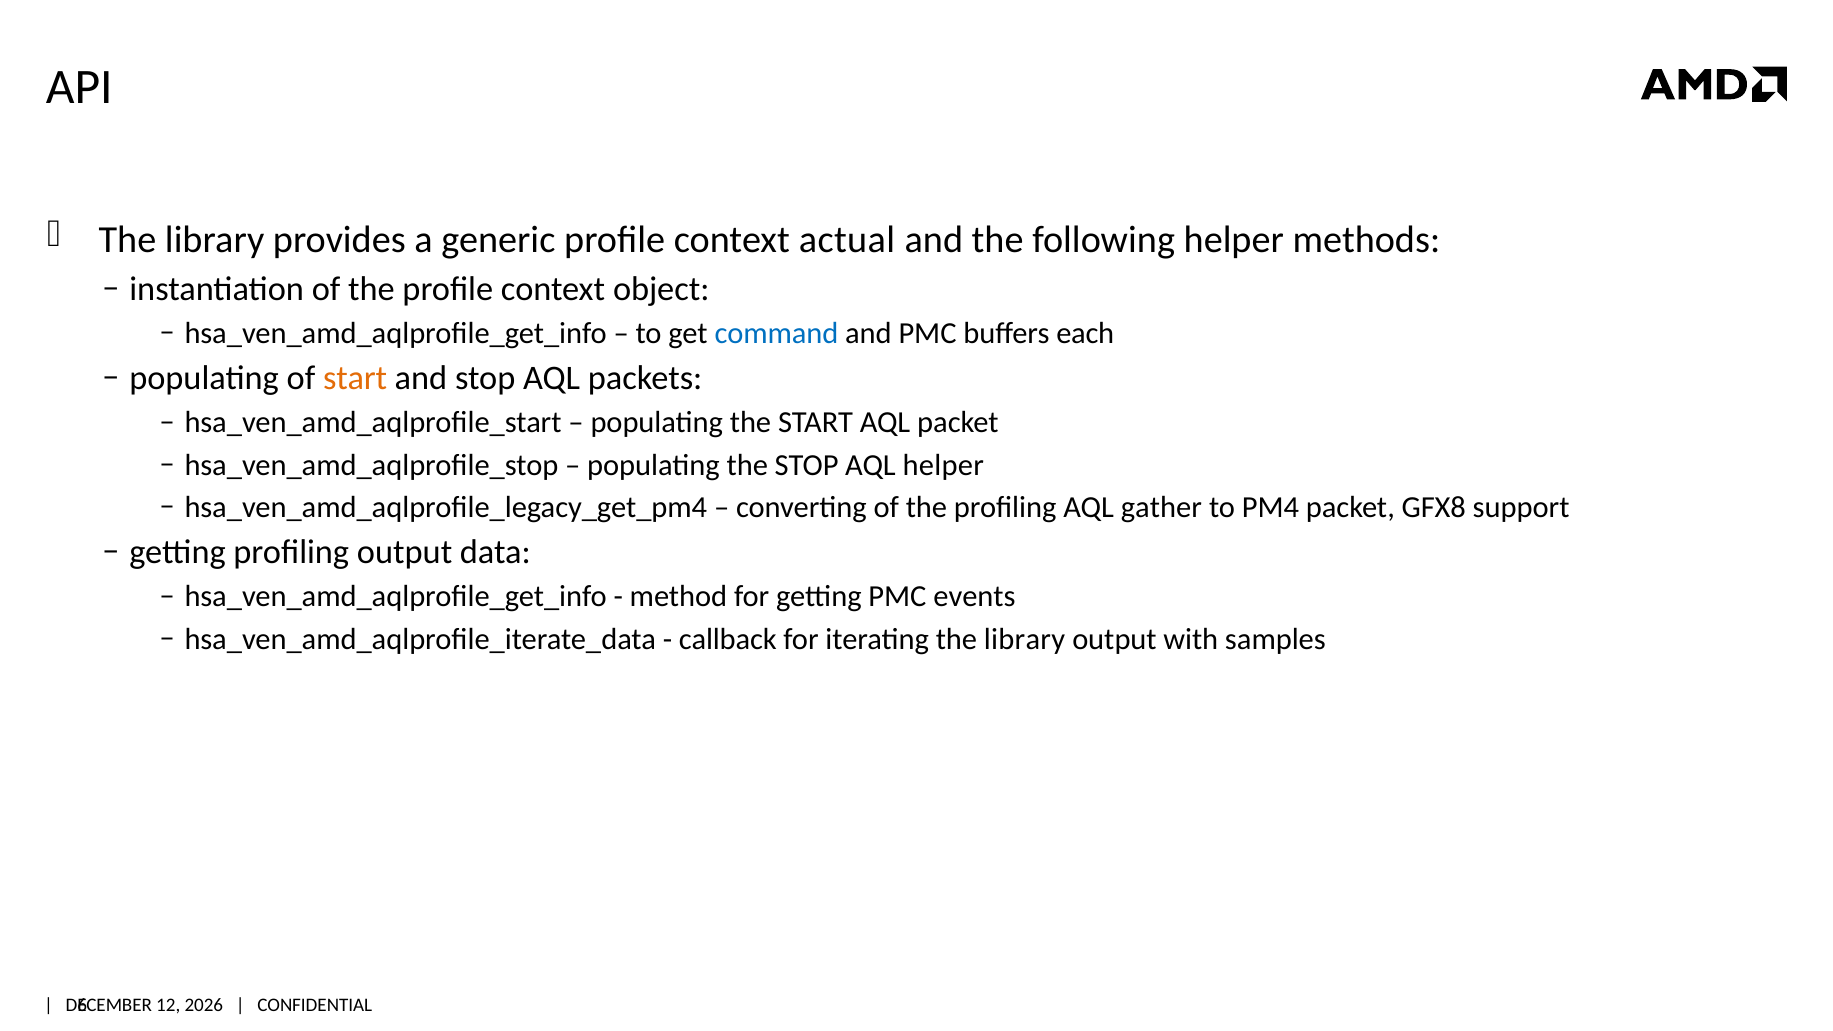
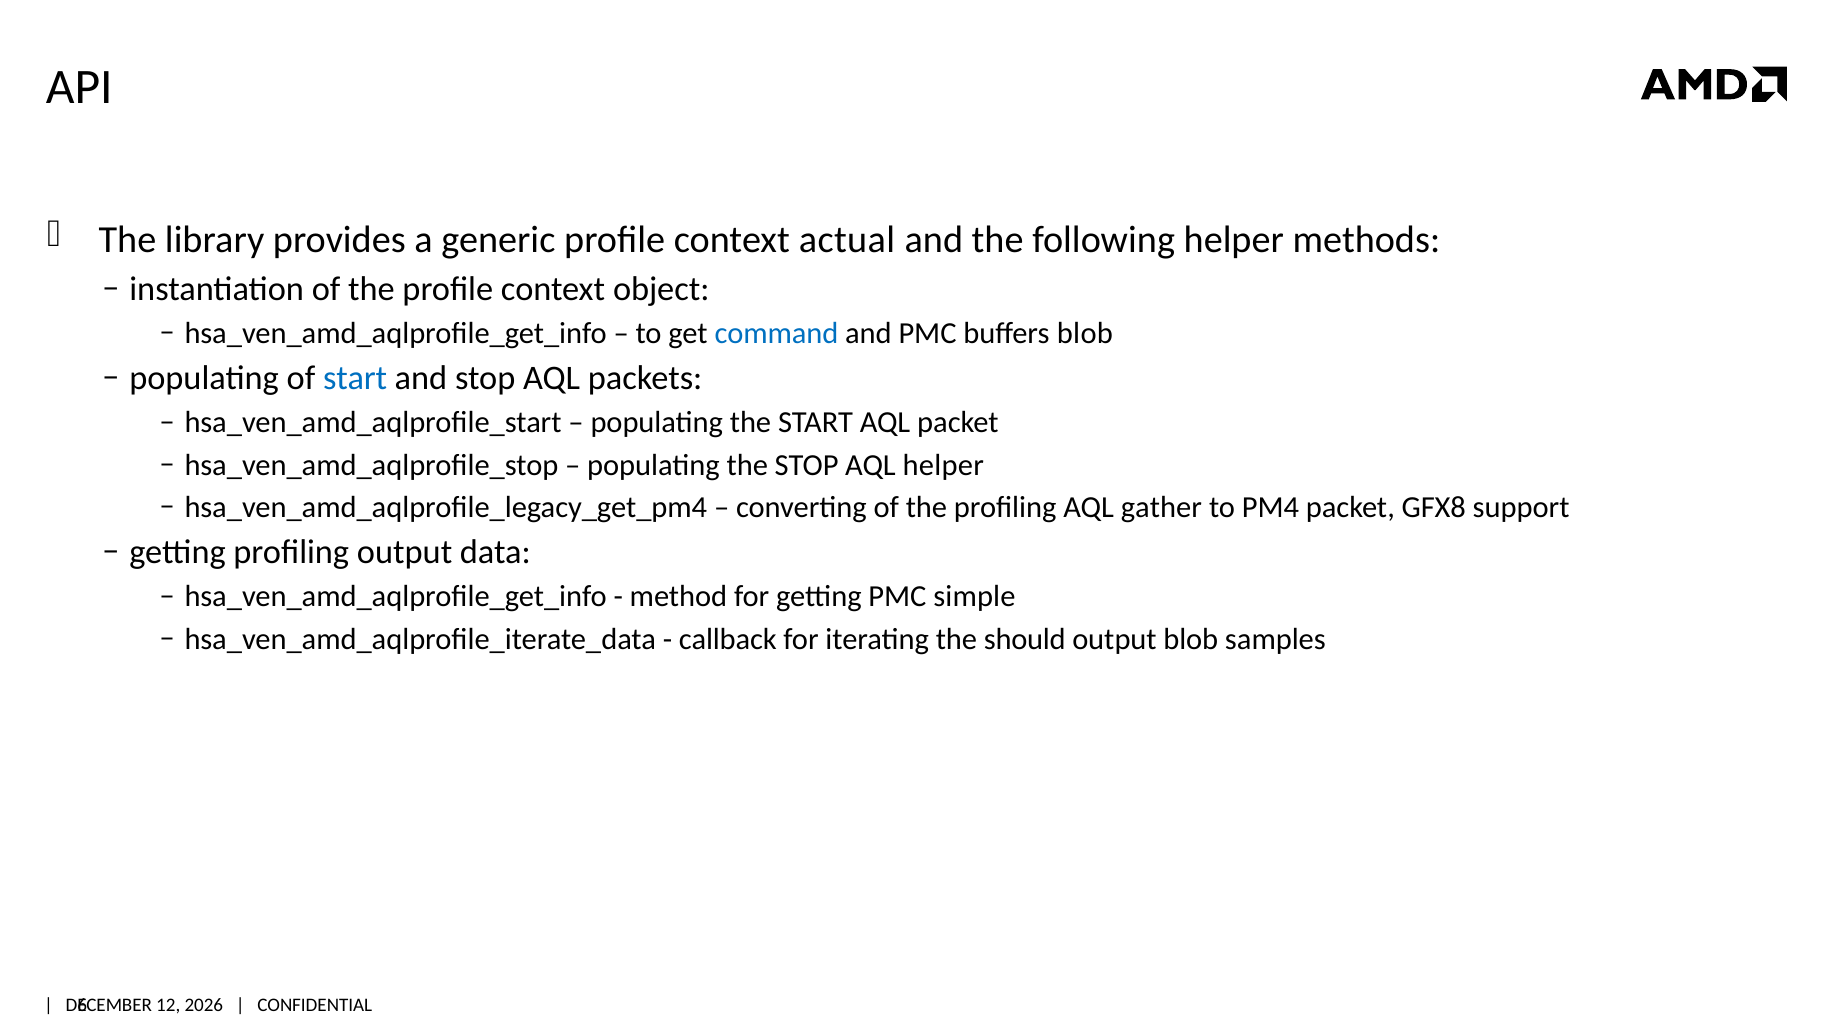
buffers each: each -> blob (1085, 334)
start colour: orange -> blue (355, 378)
events: events -> simple (974, 597)
iterating the library: library -> should (1025, 639)
output with: with -> blob (1191, 639)
